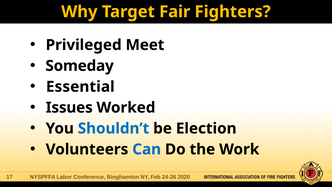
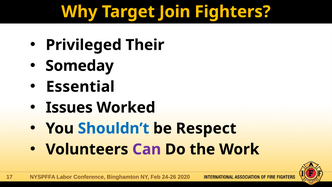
Fair: Fair -> Join (175, 12)
Meet: Meet -> Their (145, 45)
Election: Election -> Respect (206, 128)
Can colour: blue -> purple (147, 149)
